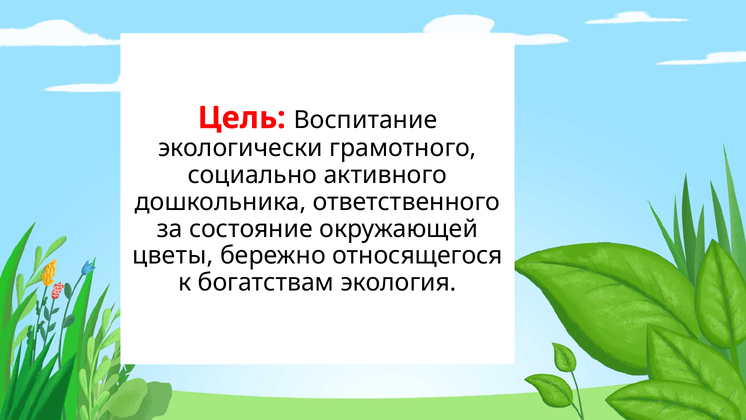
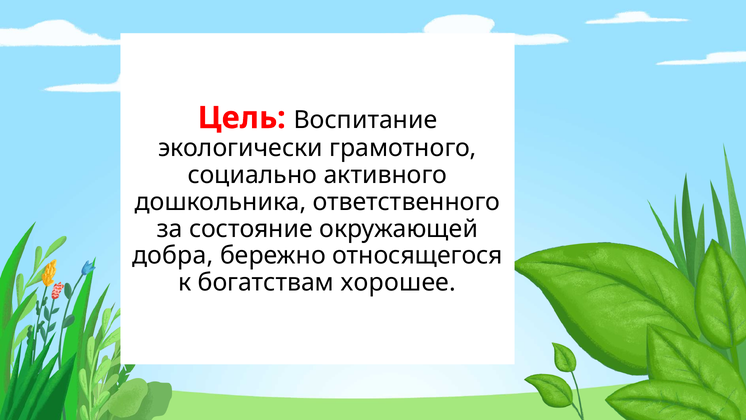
цветы: цветы -> добра (173, 256)
экология: экология -> хорошее (398, 282)
